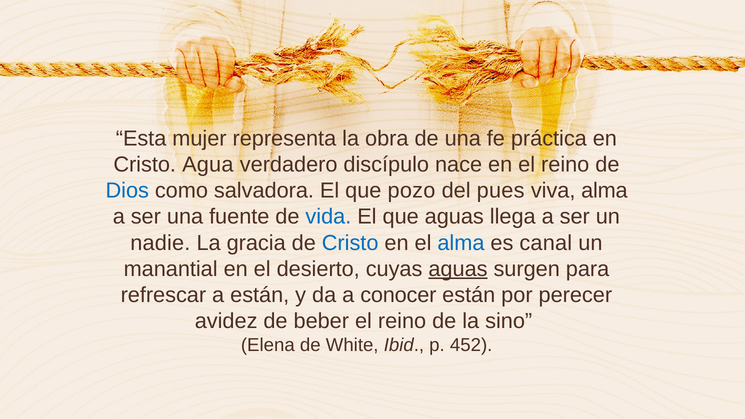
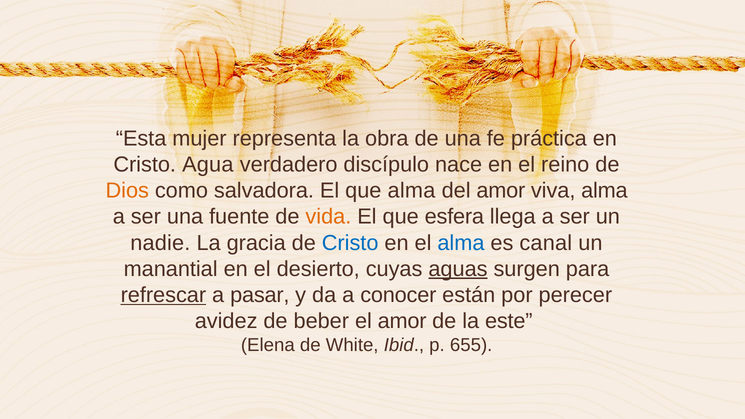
Dios colour: blue -> orange (127, 191)
que pozo: pozo -> alma (411, 191)
del pues: pues -> amor (501, 191)
vida colour: blue -> orange (328, 217)
que aguas: aguas -> esfera (454, 217)
refrescar underline: none -> present (163, 295)
a están: están -> pasar (260, 295)
beber el reino: reino -> amor (402, 321)
sino: sino -> este (509, 321)
452: 452 -> 655 (471, 345)
